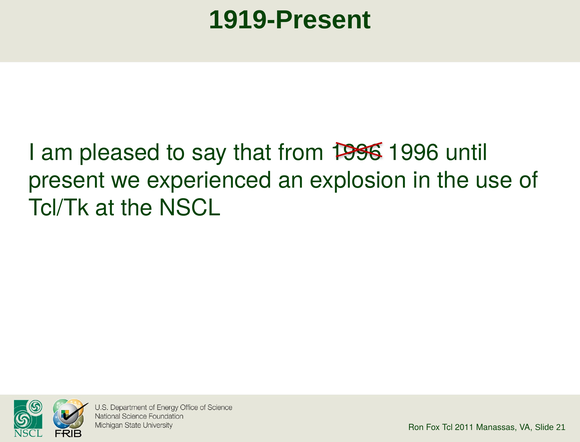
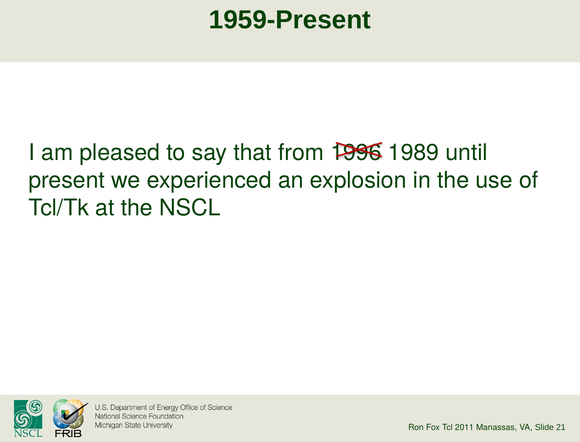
1919-Present: 1919-Present -> 1959-Present (290, 20)
1996: 1996 -> 1989 (414, 153)
